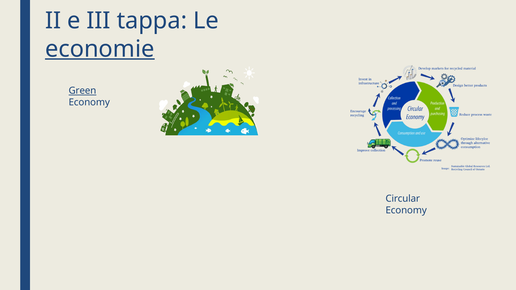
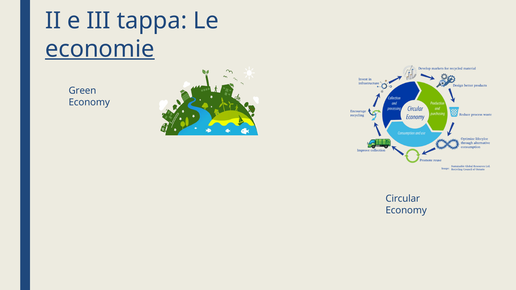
Green underline: present -> none (82, 91)
